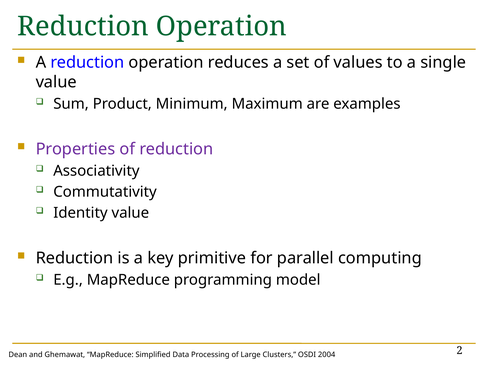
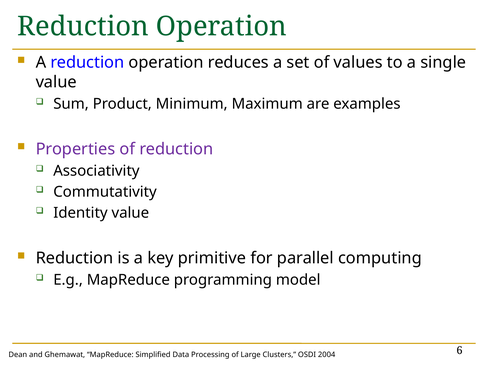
2: 2 -> 6 (459, 351)
